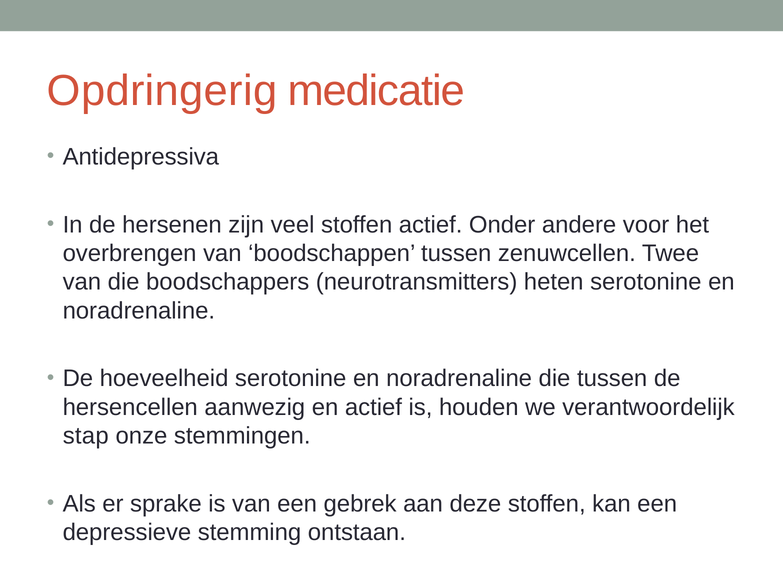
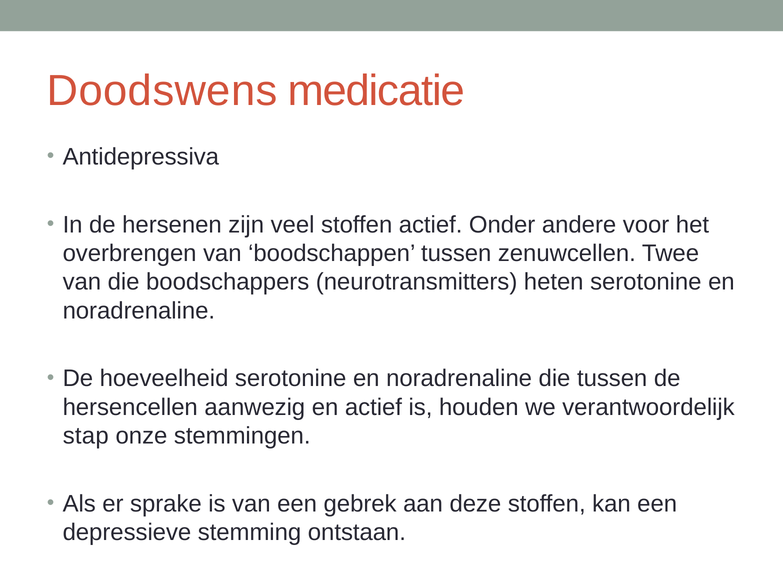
Opdringerig: Opdringerig -> Doodswens (162, 91)
